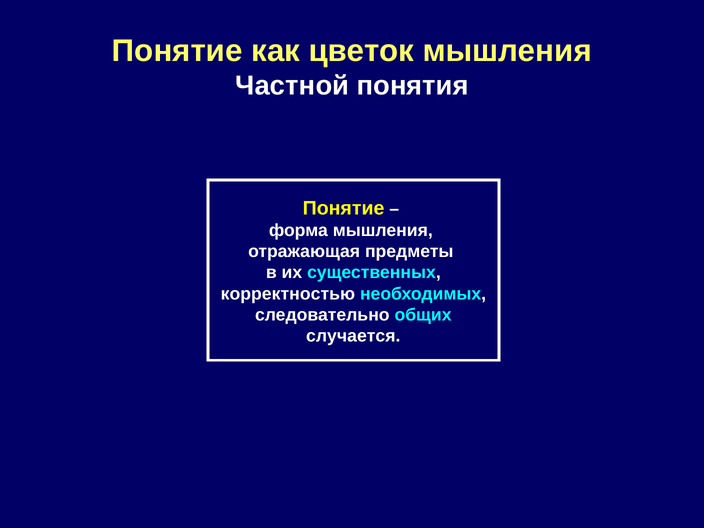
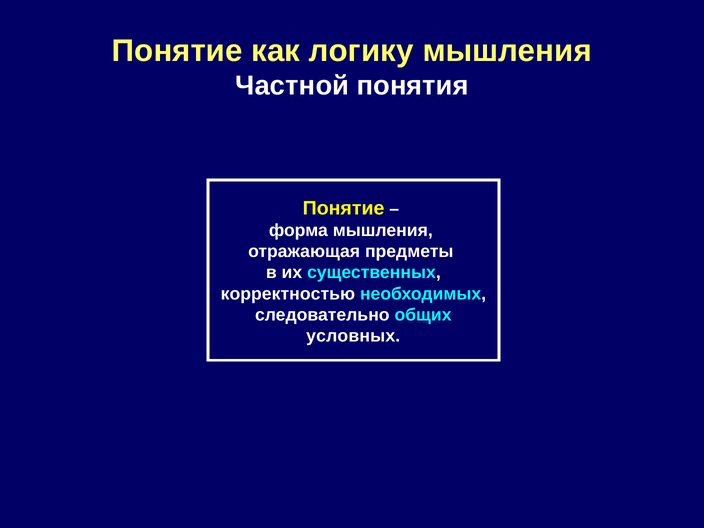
цветок: цветок -> логику (361, 51)
случается: случается -> условных (353, 336)
